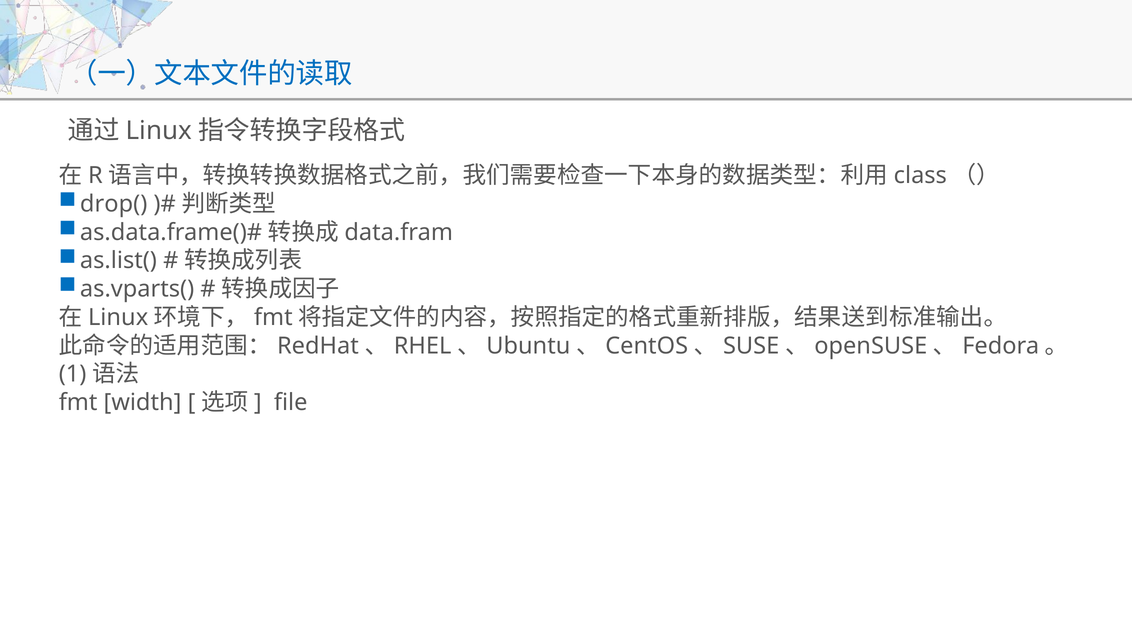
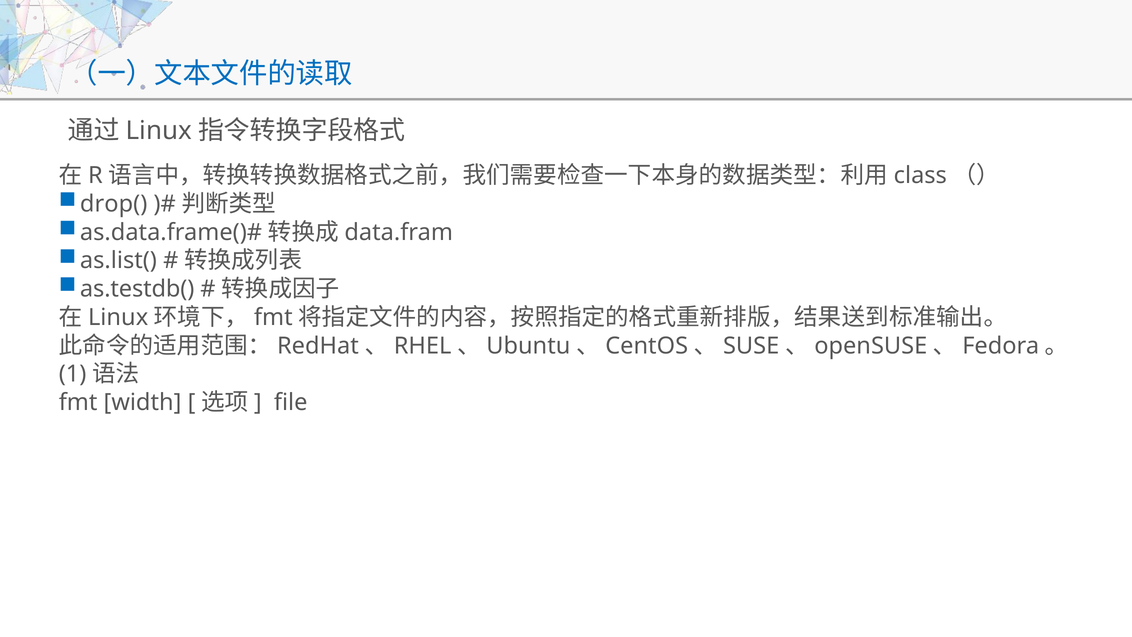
as.vparts(: as.vparts( -> as.testdb( (137, 289)
